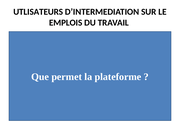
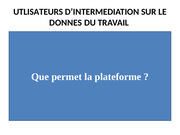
EMPLOIS: EMPLOIS -> DONNES (66, 23)
